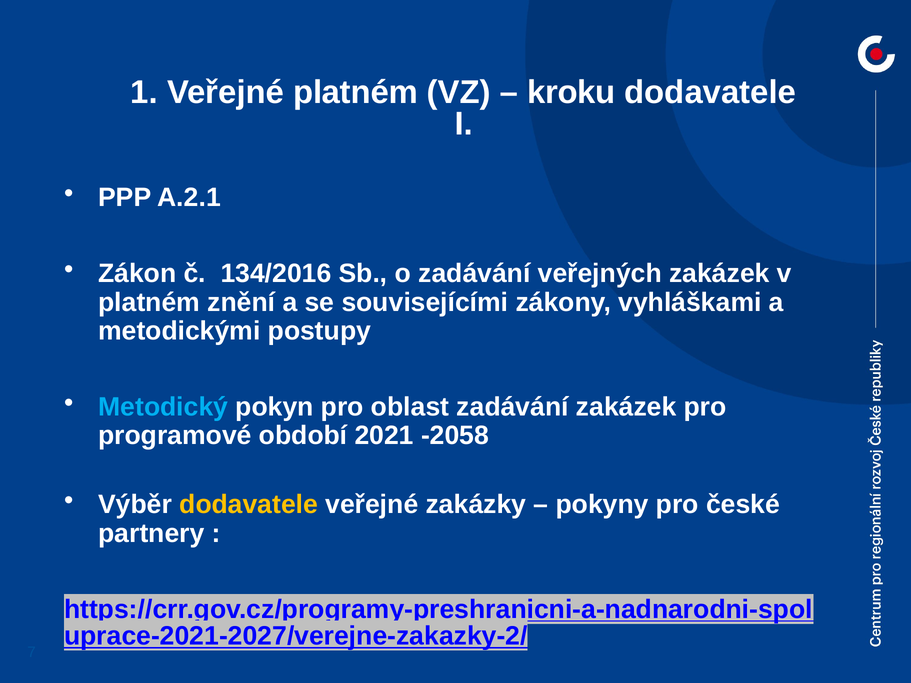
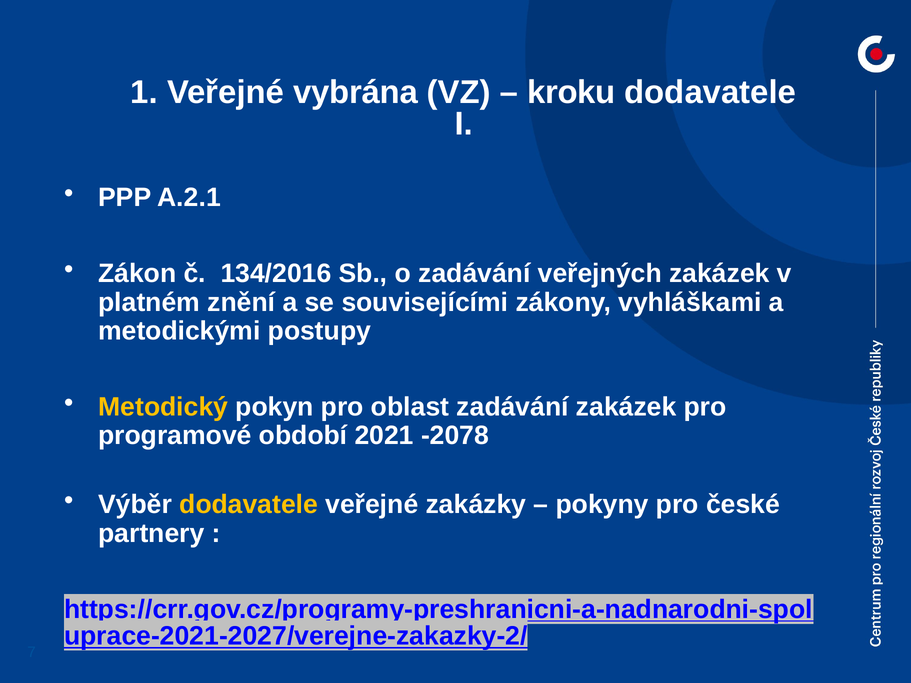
Veřejné platném: platném -> vybrána (356, 92)
Metodický colour: light blue -> yellow (163, 407)
-2058: -2058 -> -2078 (455, 436)
